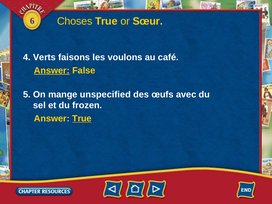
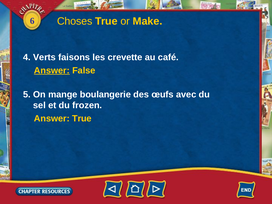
Sœur: Sœur -> Make (148, 21)
voulons: voulons -> crevette (125, 57)
unspecified: unspecified -> boulangerie (105, 94)
True underline: present -> none (82, 118)
